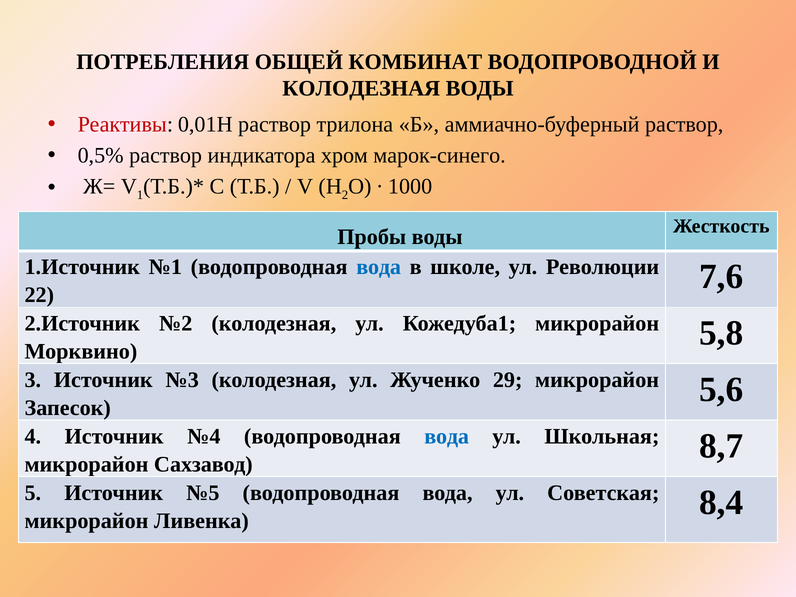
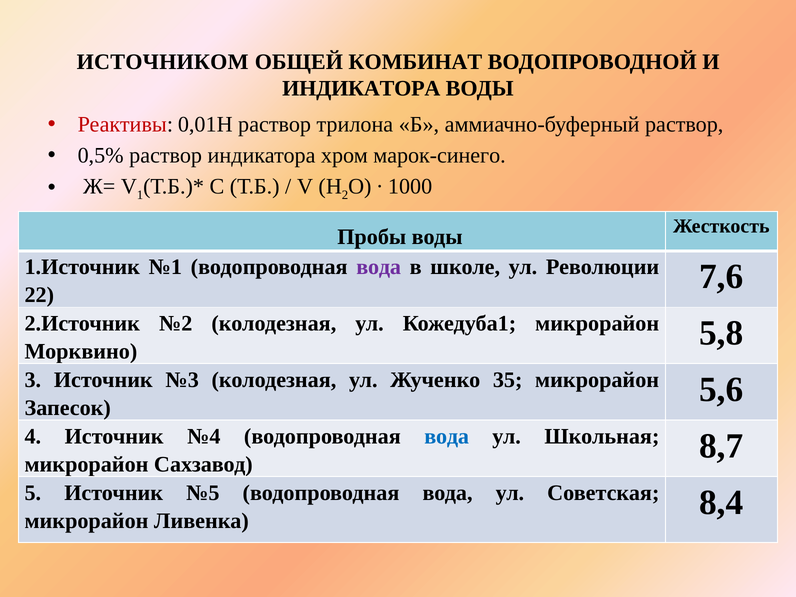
ПОТРЕБЛЕНИЯ: ПОТРЕБЛЕНИЯ -> ИСТОЧНИКОМ (163, 62)
КОЛОДЕЗНАЯ: КОЛОДЕЗНАЯ -> ИНДИКАТОРА (361, 89)
вода colour: blue -> purple (379, 267)
29: 29 -> 35 (508, 380)
